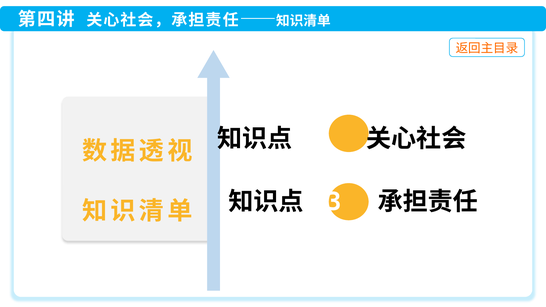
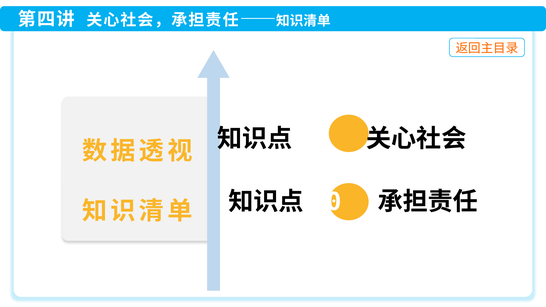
3: 3 -> 0 (334, 202)
